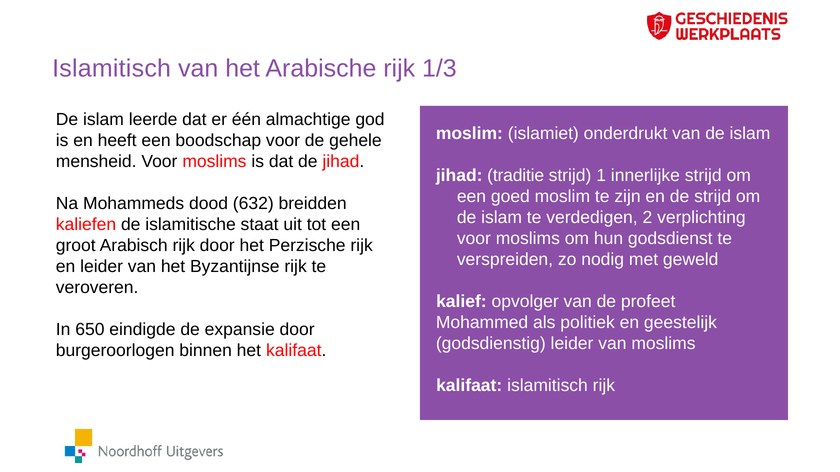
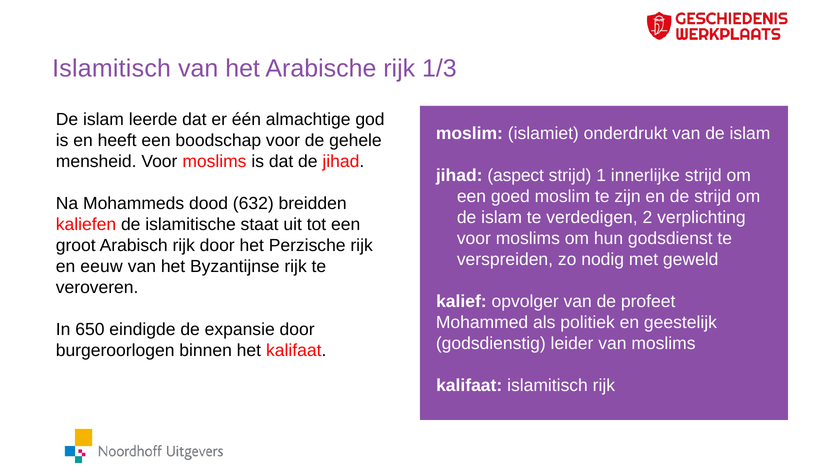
traditie: traditie -> aspect (516, 176)
en leider: leider -> eeuw (101, 267)
